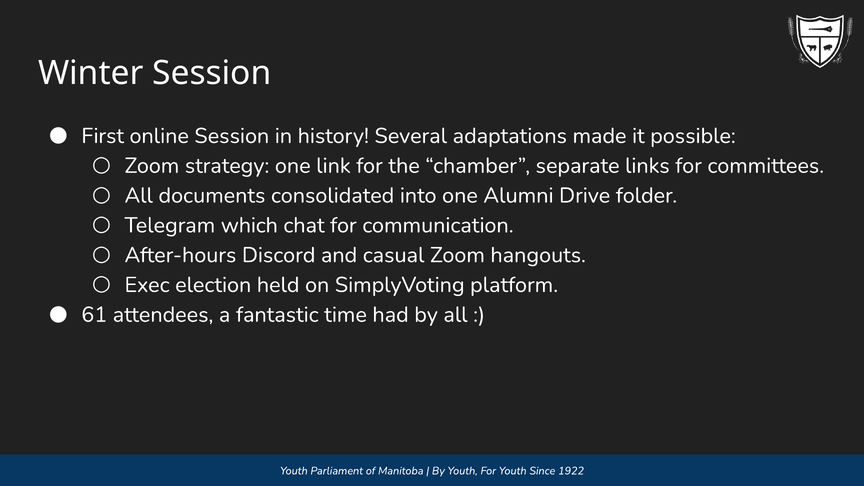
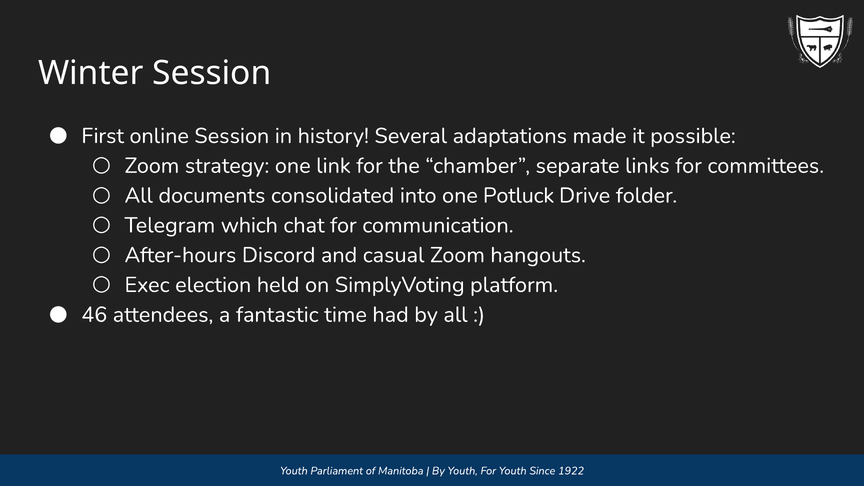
Alumni: Alumni -> Potluck (519, 195)
61: 61 -> 46 (94, 315)
